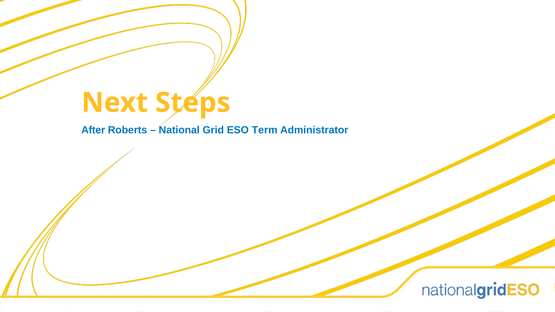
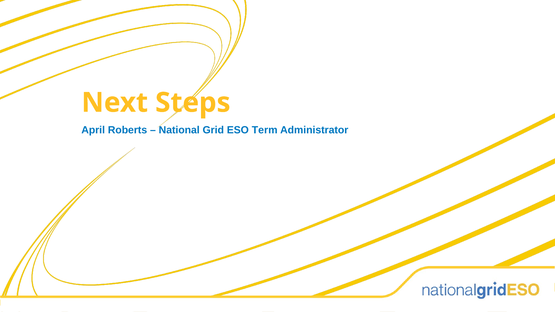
After: After -> April (93, 130)
